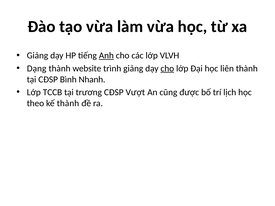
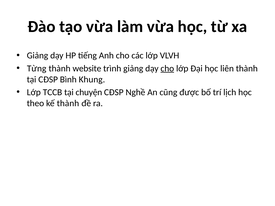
Anh underline: present -> none (106, 56)
Dạng: Dạng -> Từng (37, 68)
Nhanh: Nhanh -> Khung (92, 79)
trương: trương -> chuyện (89, 92)
Vượt: Vượt -> Nghề (135, 92)
